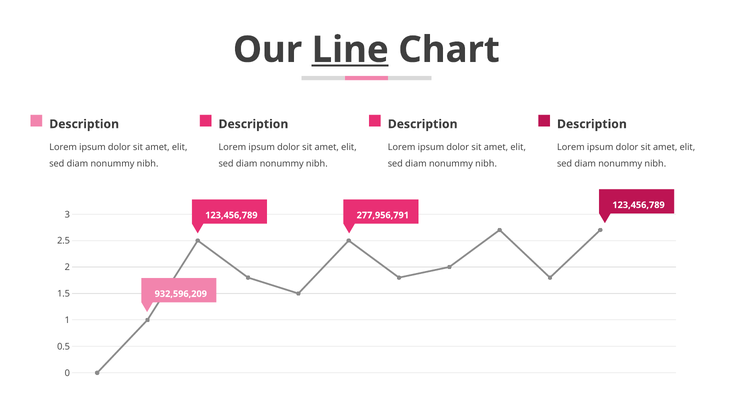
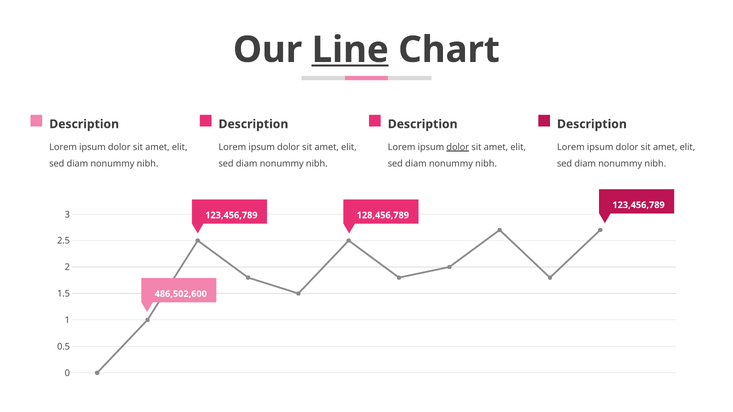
dolor underline: none -> present (458, 147)
277,956,791: 277,956,791 -> 128,456,789 (383, 215)
932,596,209: 932,596,209 -> 486,502,600 (181, 294)
